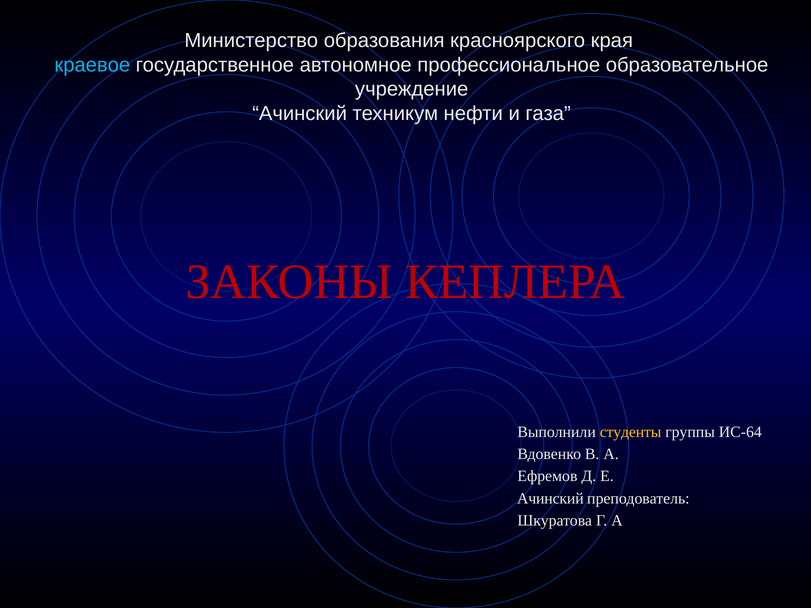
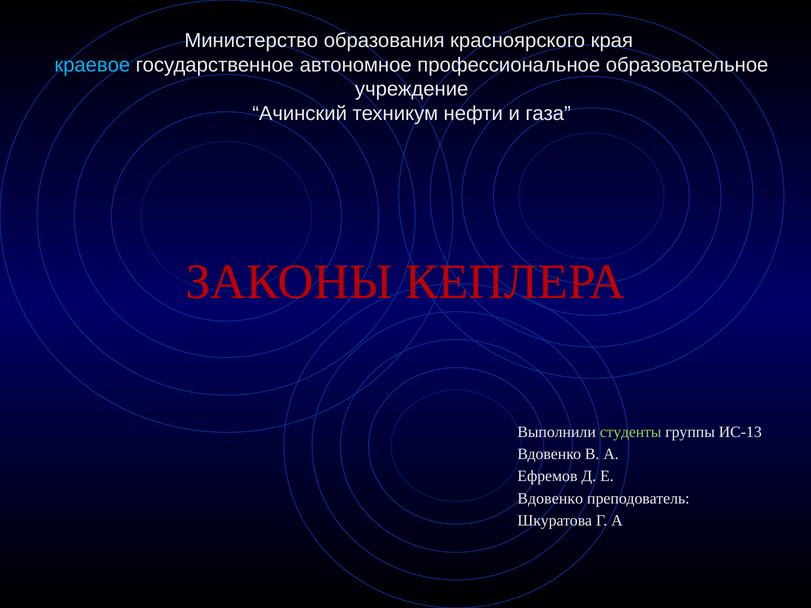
студенты colour: yellow -> light green (631, 432)
ИС-64: ИС-64 -> ИС-13 (740, 432)
Ачинский: Ачинский -> Вдовенко (550, 499)
